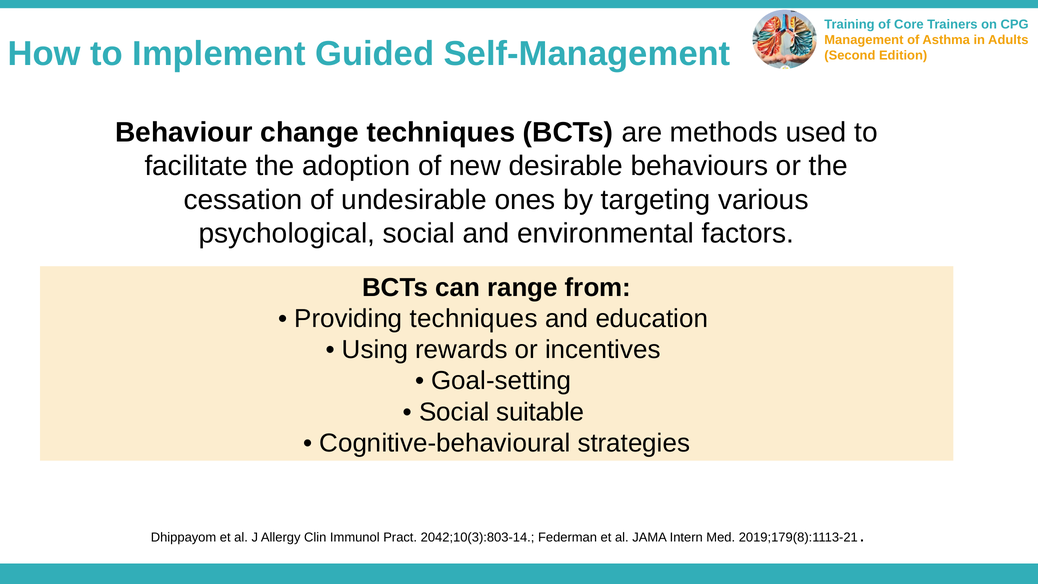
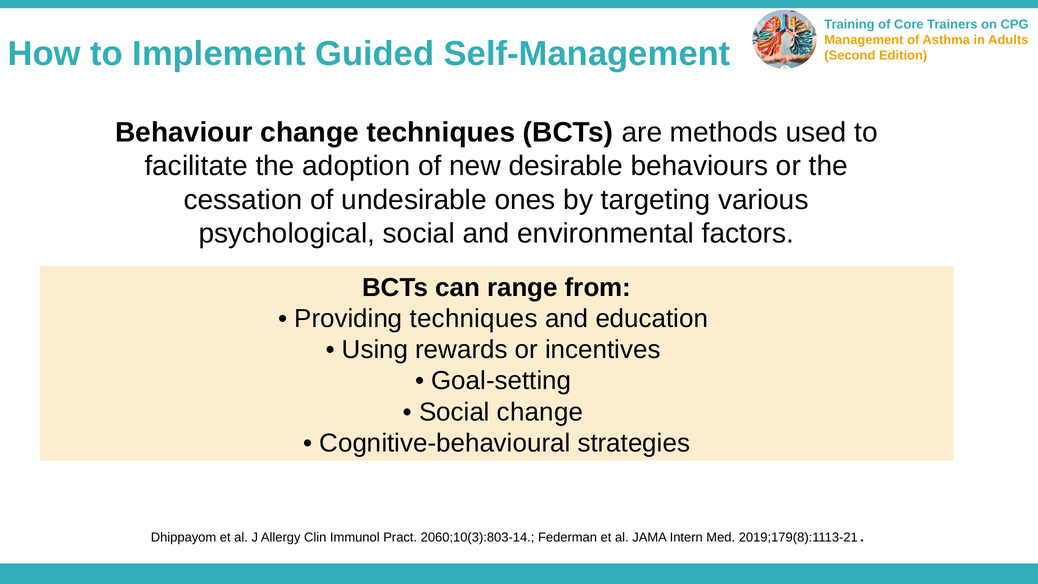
Social suitable: suitable -> change (540, 412)
2042;10(3):803-14: 2042;10(3):803-14 -> 2060;10(3):803-14 (478, 537)
